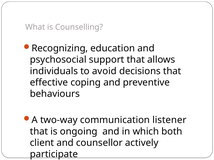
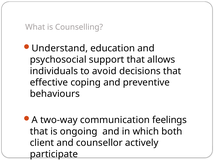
Recognizing: Recognizing -> Understand (60, 48)
listener: listener -> feelings (170, 120)
